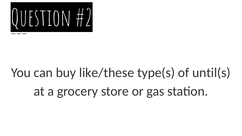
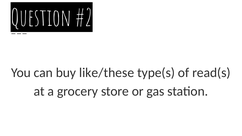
until(s: until(s -> read(s (211, 73)
